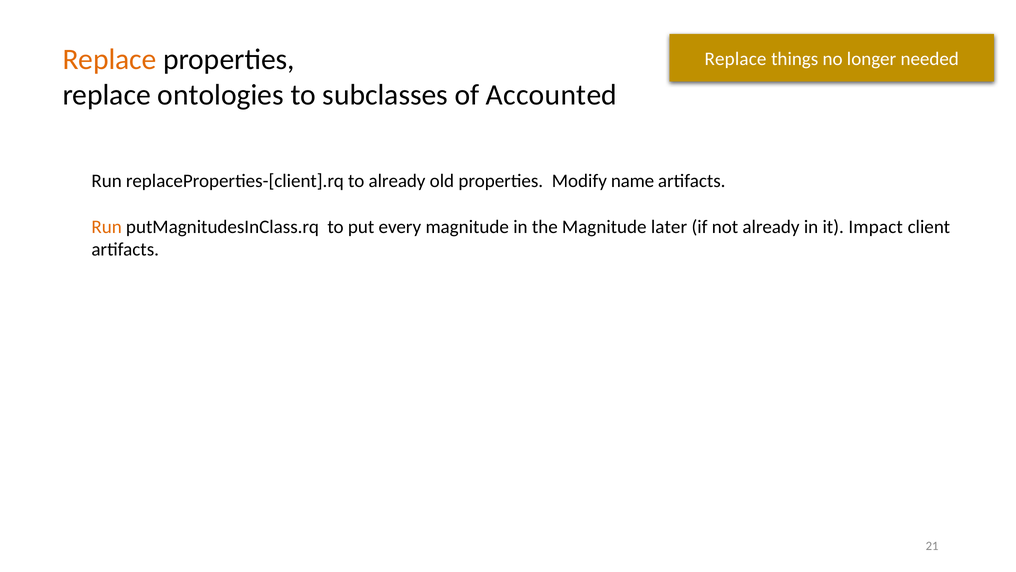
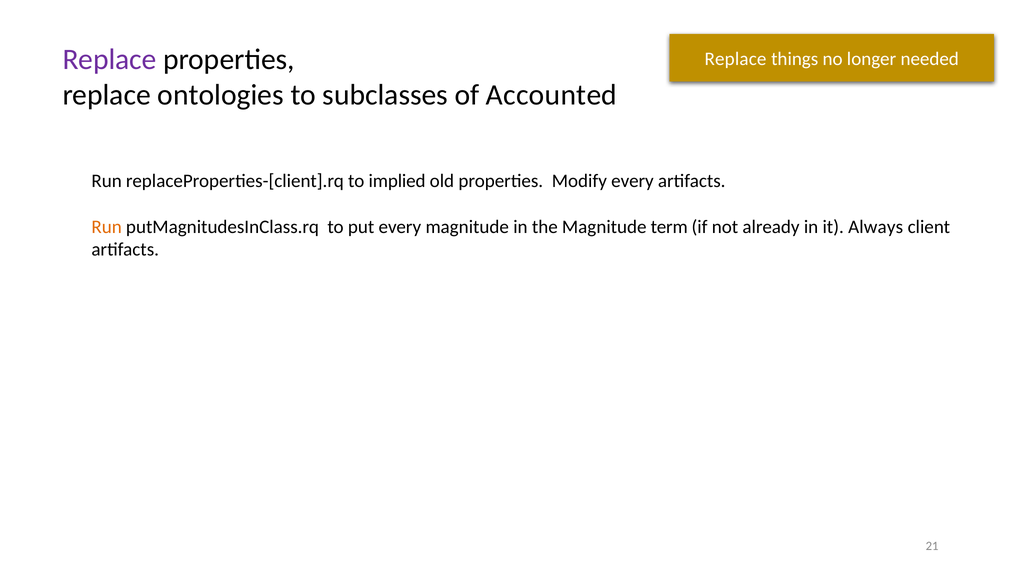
Replace colour: orange -> purple (110, 59)
to already: already -> implied (397, 181)
Modify name: name -> every (632, 181)
later: later -> term (669, 227)
Impact: Impact -> Always (876, 227)
